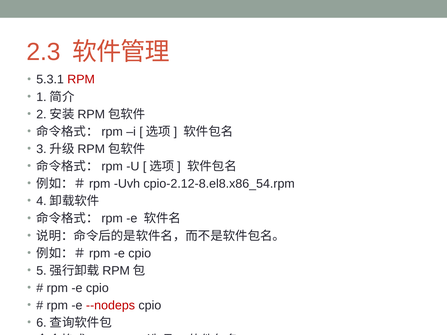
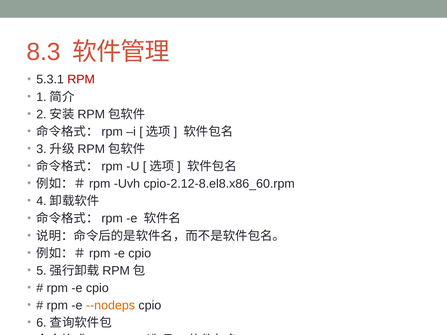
2.3: 2.3 -> 8.3 (44, 52)
cpio-2.12-8.el8.x86_54.rpm: cpio-2.12-8.el8.x86_54.rpm -> cpio-2.12-8.el8.x86_60.rpm (219, 184)
--nodeps colour: red -> orange (110, 306)
